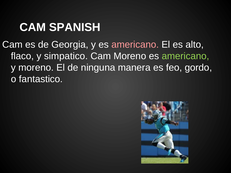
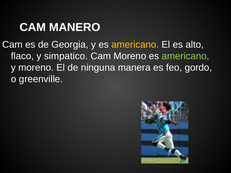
SPANISH: SPANISH -> MANERO (75, 27)
americano colour: pink -> yellow (135, 45)
fantastico: fantastico -> greenville (41, 79)
